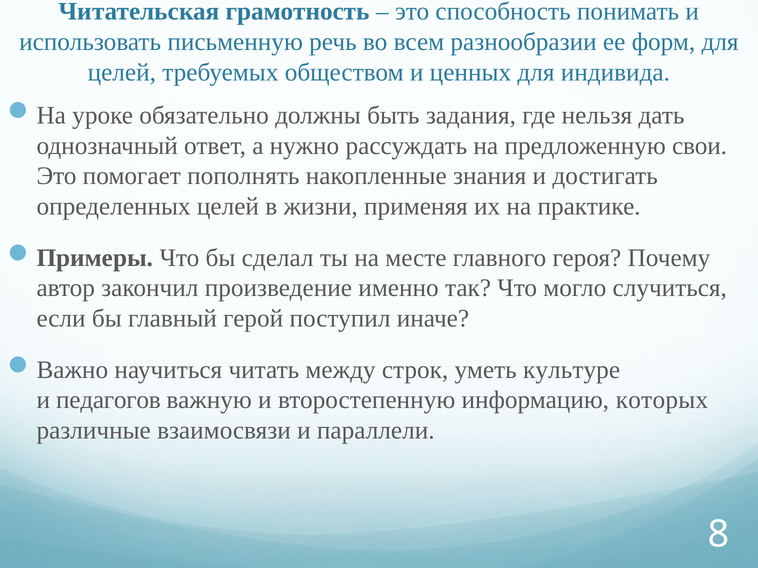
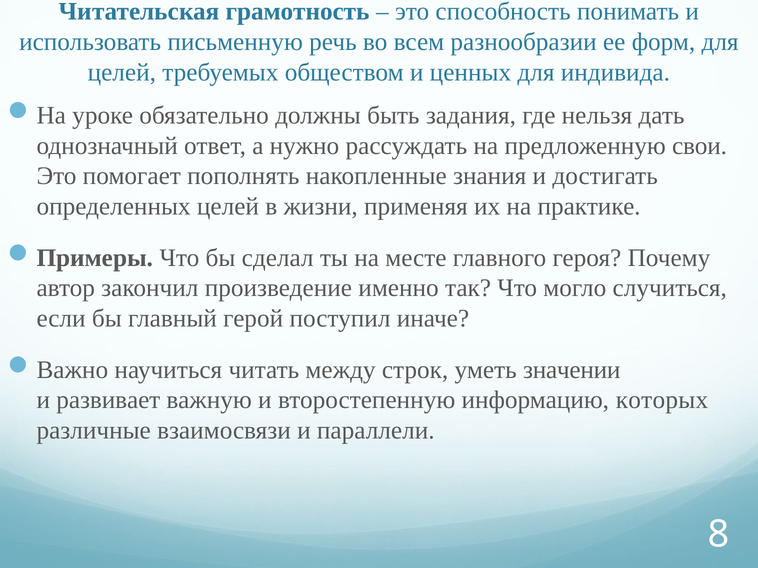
культуре: культуре -> значении (572, 370)
педагогов: педагогов -> развивает (108, 400)
